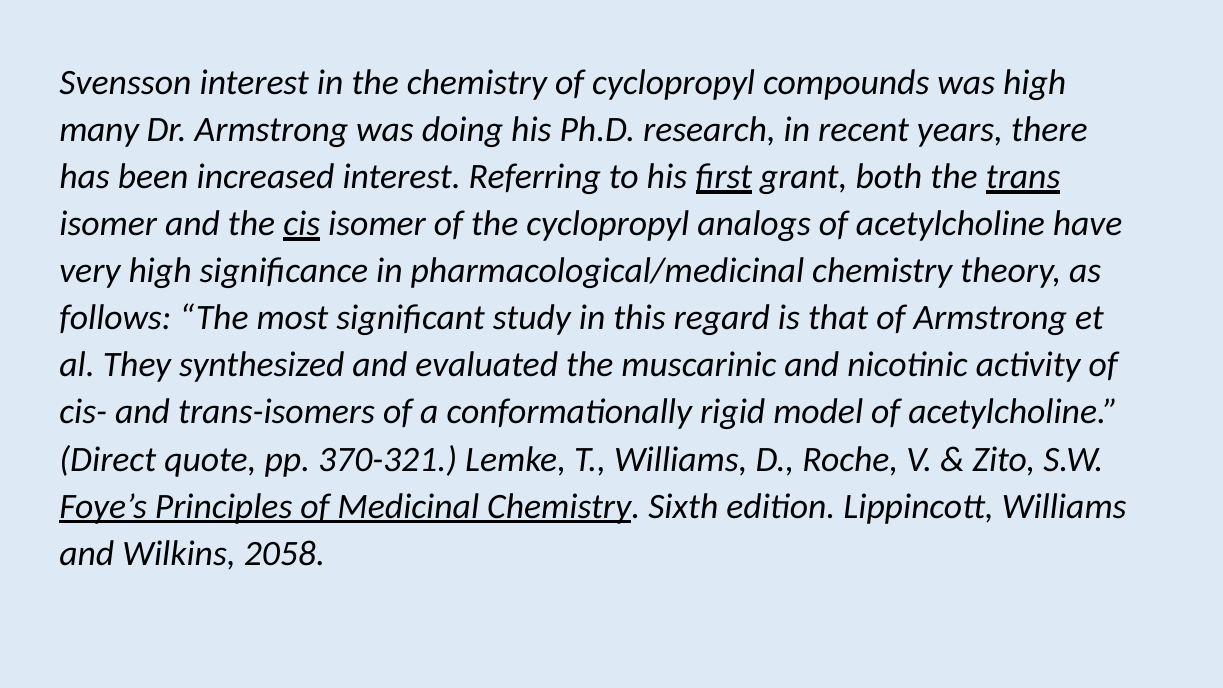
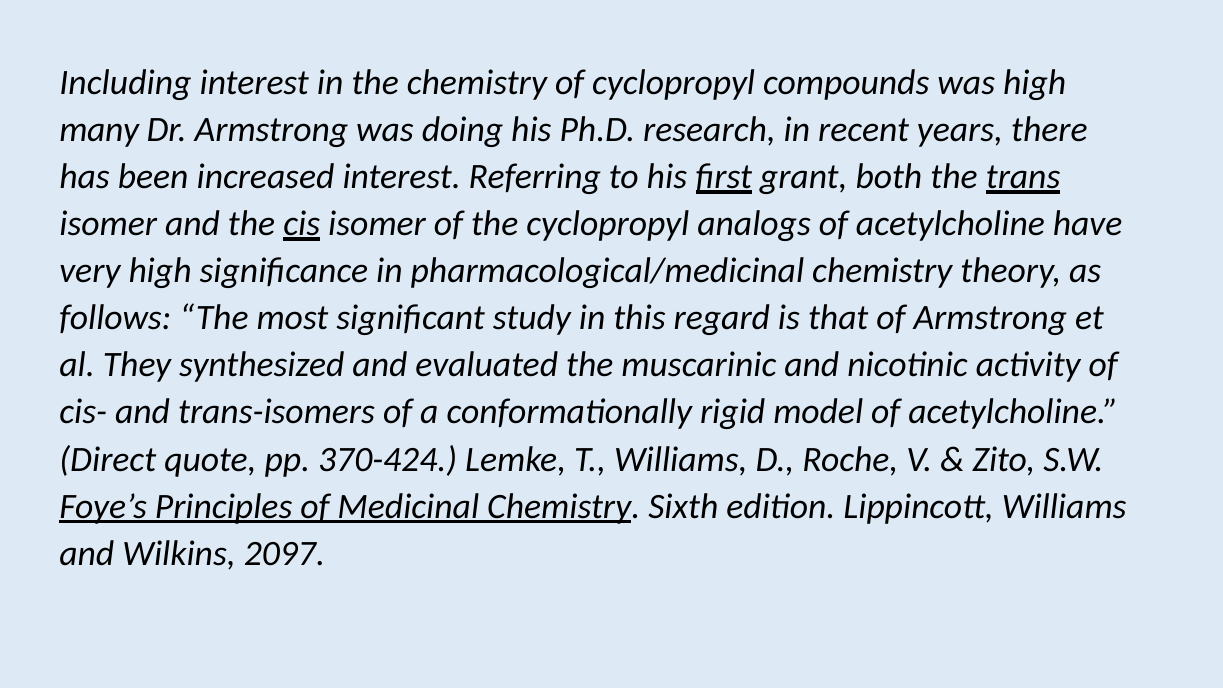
Svensson: Svensson -> Including (126, 82)
370-321: 370-321 -> 370-424 (388, 459)
2058: 2058 -> 2097 (284, 553)
